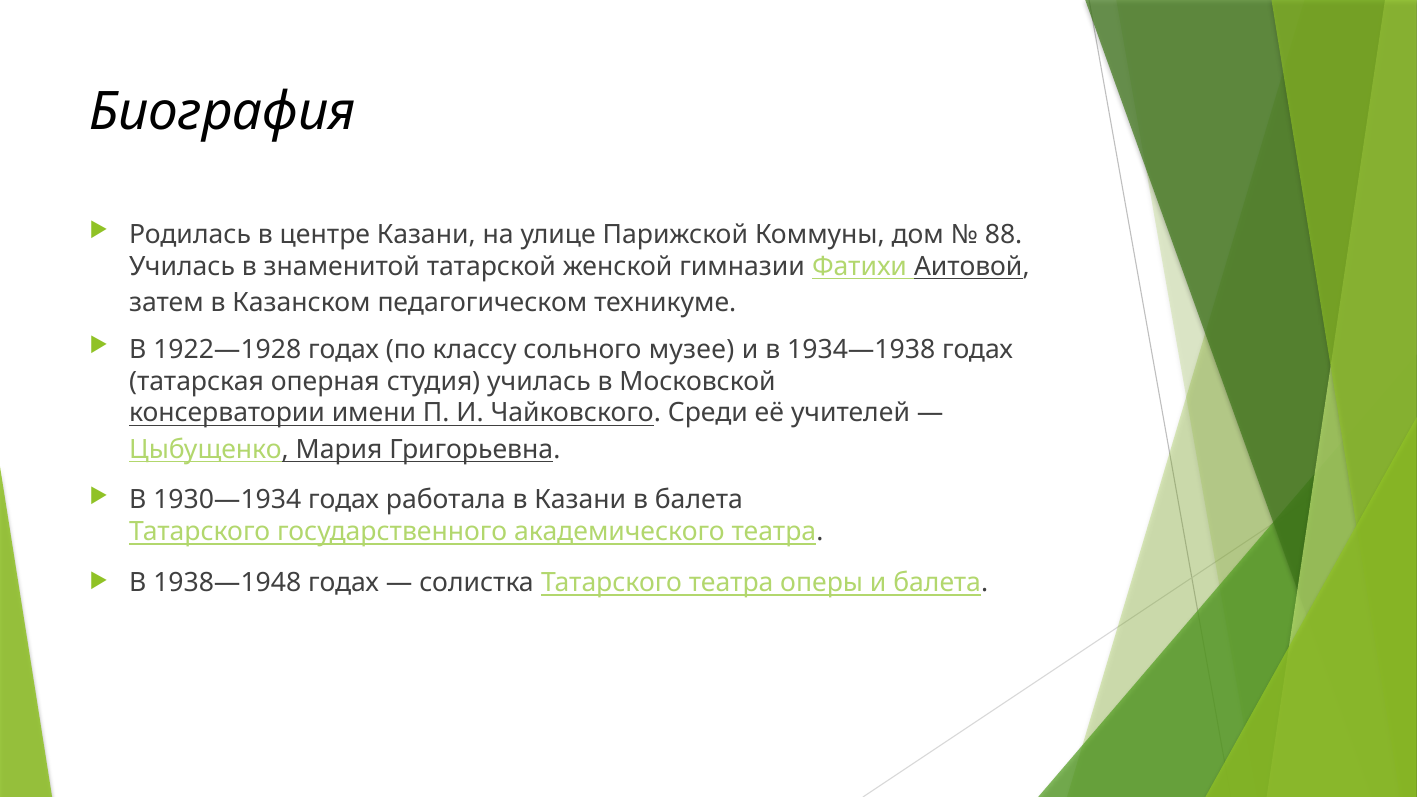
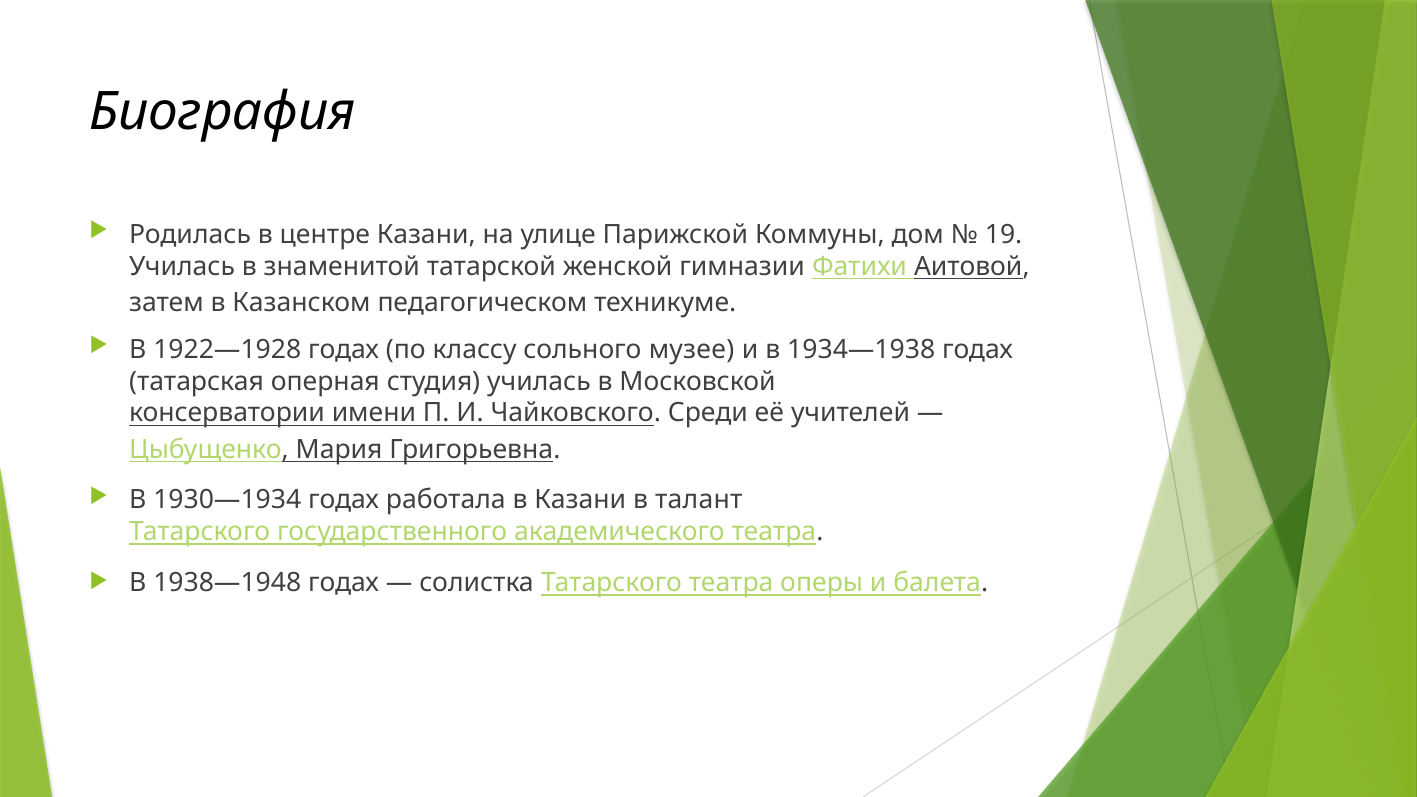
88: 88 -> 19 (1004, 235)
в балета: балета -> талант (699, 500)
